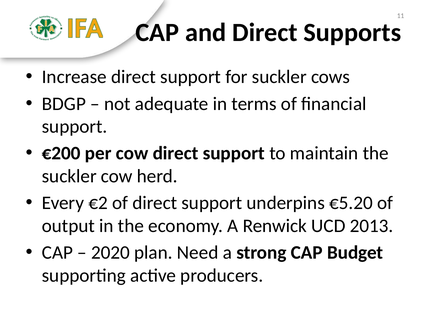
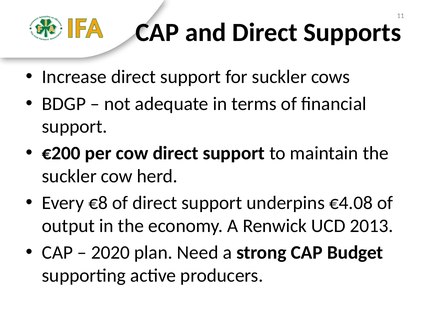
€2: €2 -> €8 (98, 203)
€5.20: €5.20 -> €4.08 (351, 203)
